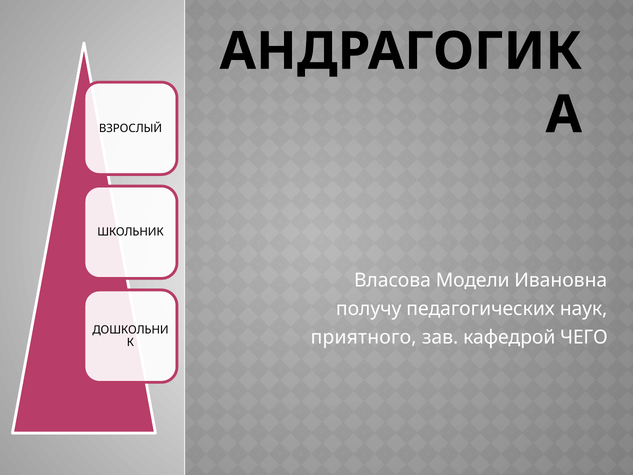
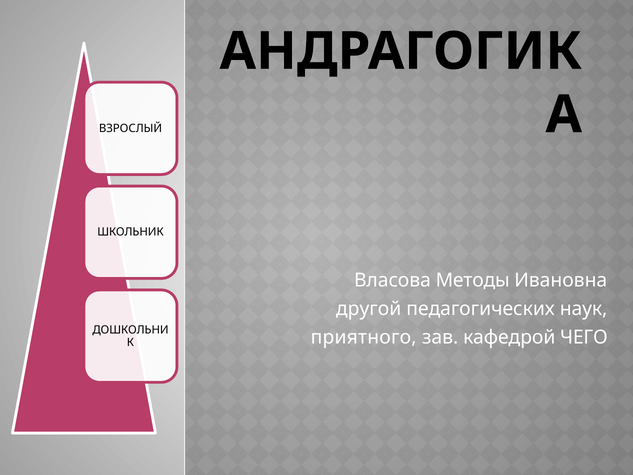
Модели: Модели -> Методы (473, 280)
получу: получу -> другой (369, 309)
